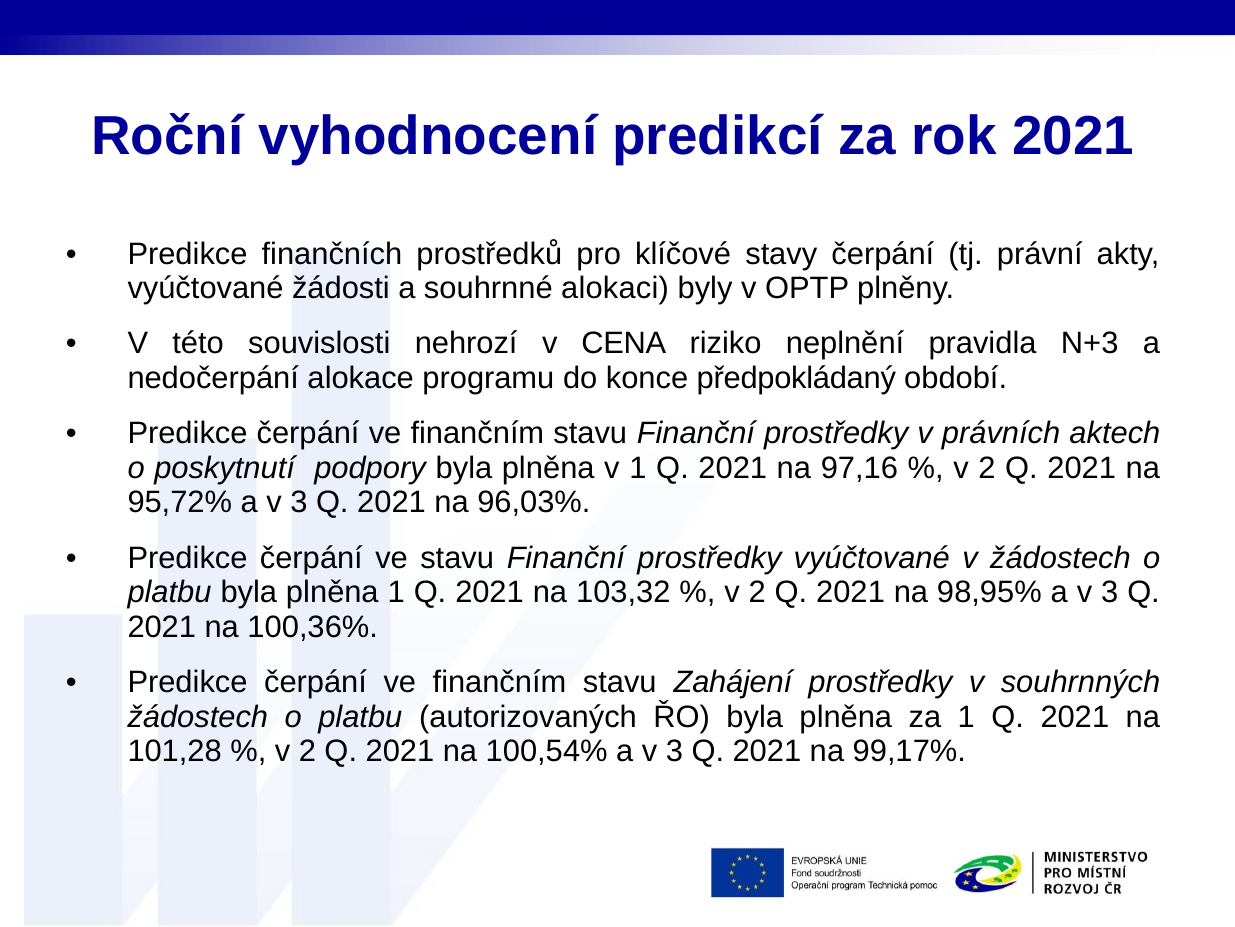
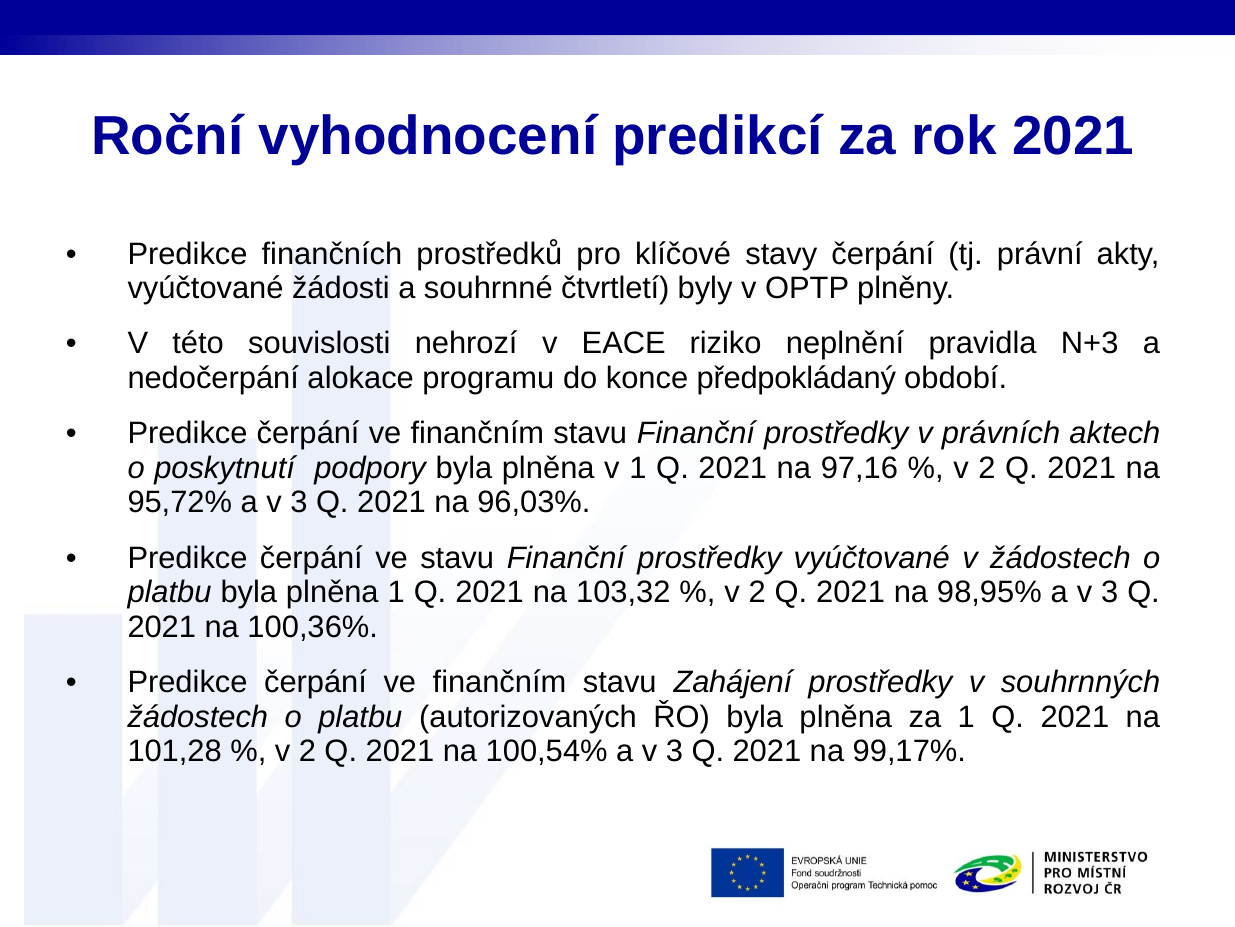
alokaci: alokaci -> čtvrtletí (615, 288)
CENA: CENA -> EACE (624, 343)
